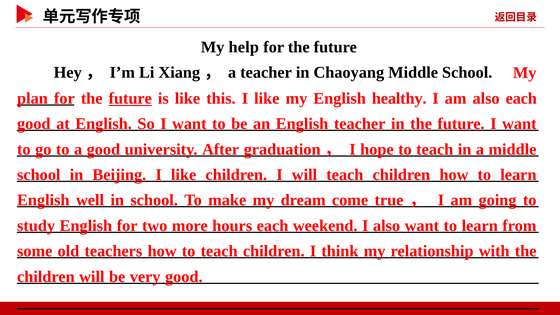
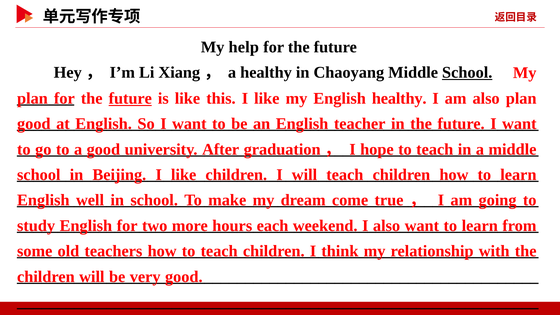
a teacher: teacher -> healthy (266, 73)
School underline: none -> present (467, 73)
also each: each -> plan (521, 98)
